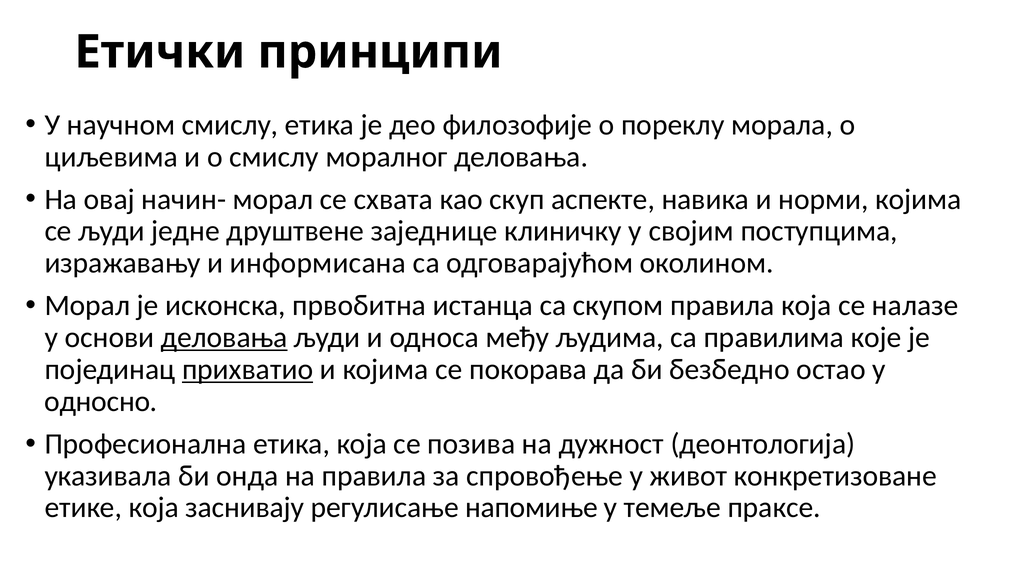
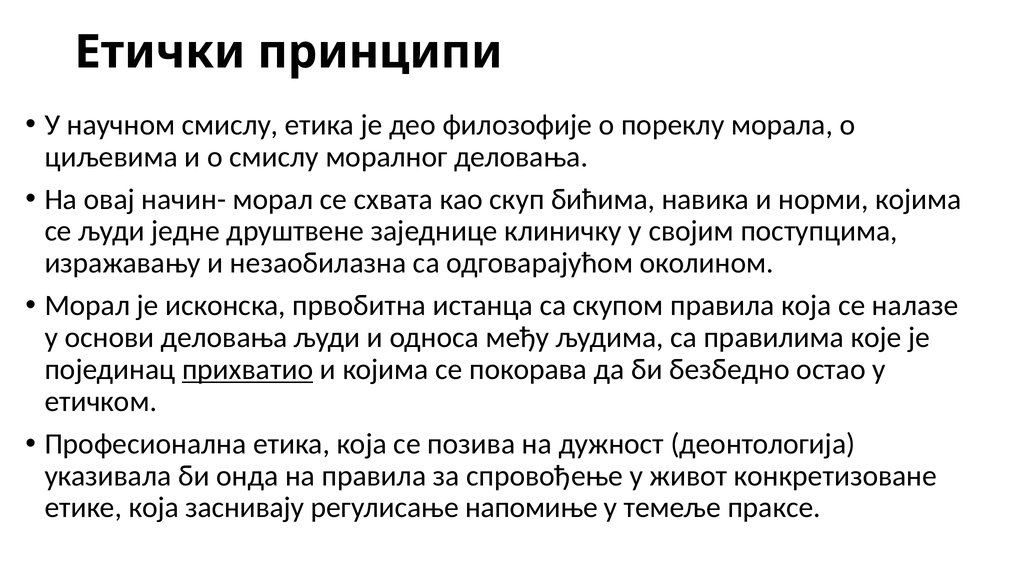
аспекте: аспекте -> бићима (603, 199)
информисана: информисана -> незаобилазна (318, 263)
деловања underline: present -> none (224, 338)
односно: односно -> етичком (101, 402)
